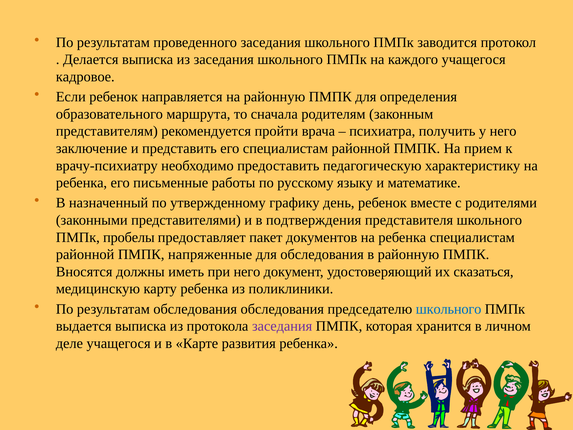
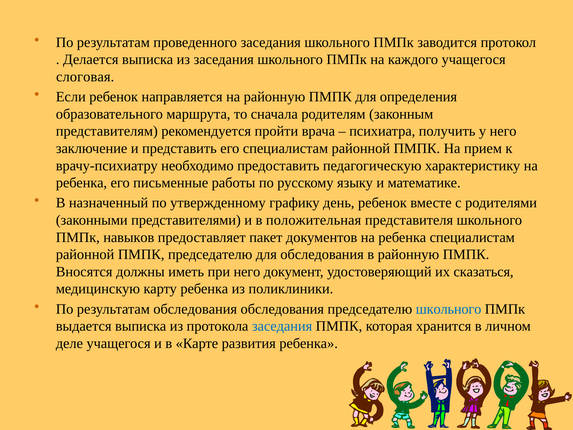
кадровое: кадровое -> слоговая (85, 77)
подтверждения: подтверждения -> положительная (314, 220)
пробелы: пробелы -> навыков (129, 237)
ПМПК напряженные: напряженные -> председателю (210, 254)
заседания colour: purple -> blue (282, 326)
